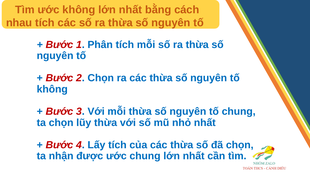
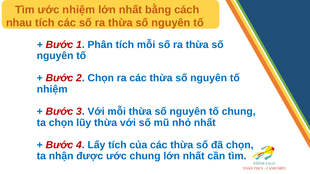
ước không: không -> nhiệm (79, 10)
không: không -> nhiệm (52, 89)
